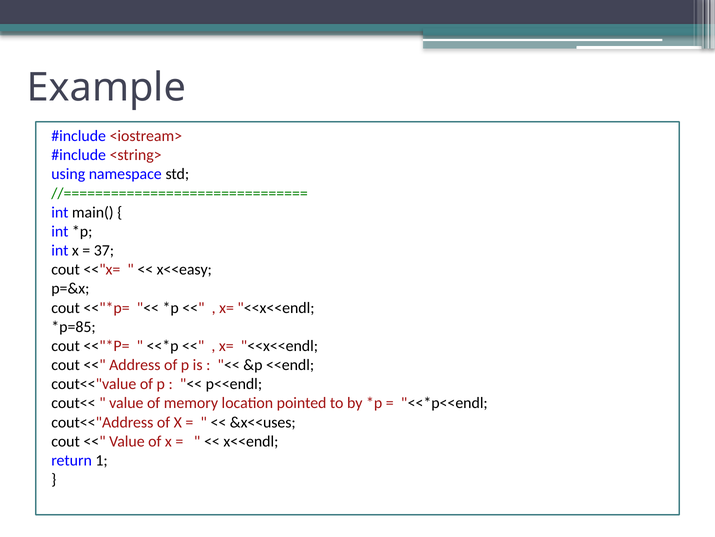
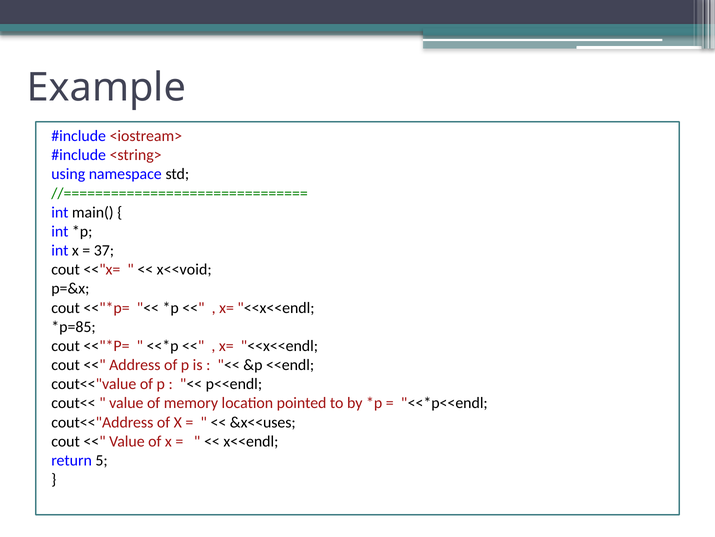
x<<easy: x<<easy -> x<<void (184, 269)
1: 1 -> 5 (102, 460)
